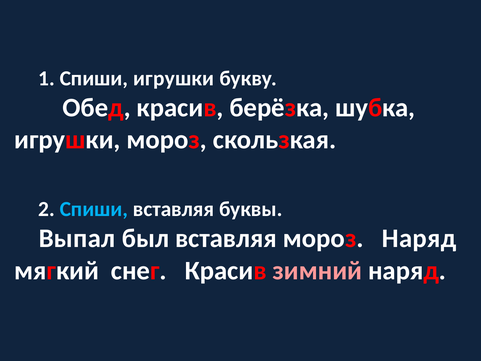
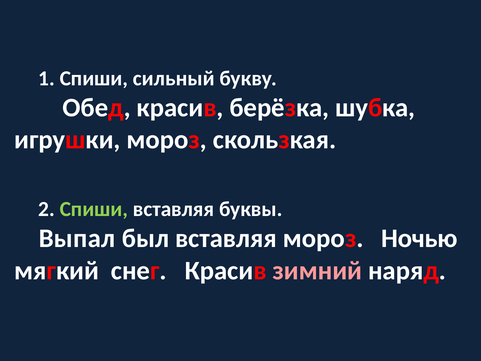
Спиши игрушки: игрушки -> сильный (174, 78)
Спиши colour: light blue -> light green (94, 209)
мороз Наряд: Наряд -> Ночью (419, 238)
